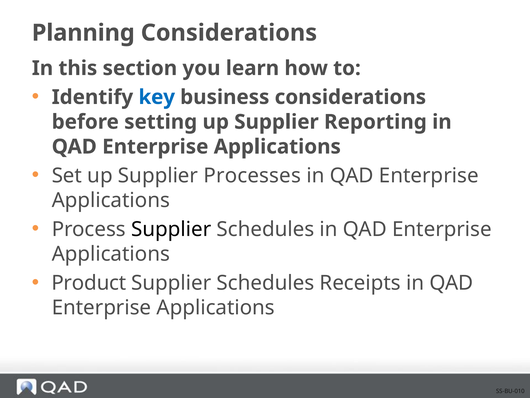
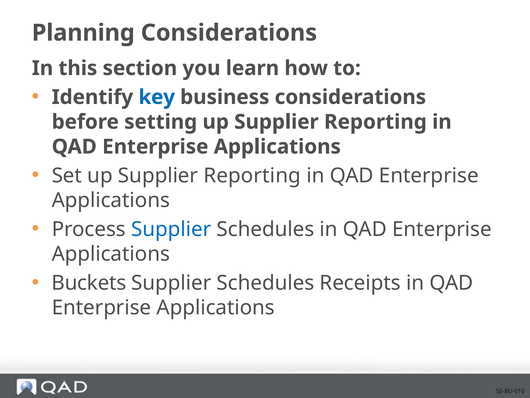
Set up Supplier Processes: Processes -> Reporting (252, 175)
Supplier colour: black -> blue (171, 229)
Product: Product -> Buckets (89, 283)
